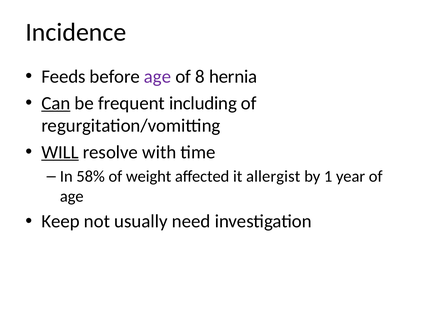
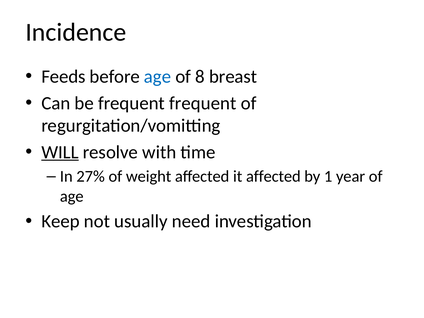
age colour: purple -> blue (158, 77)
hernia: hernia -> breast (233, 77)
Can underline: present -> none (56, 103)
frequent including: including -> frequent (203, 103)
58%: 58% -> 27% (91, 176)
it allergist: allergist -> affected (273, 176)
